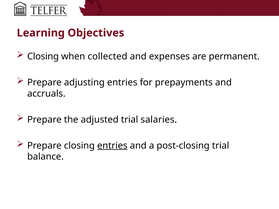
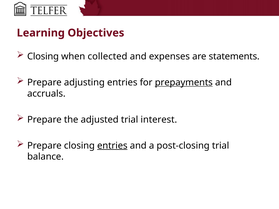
permanent: permanent -> statements (234, 56)
prepayments underline: none -> present (184, 82)
salaries: salaries -> interest (159, 120)
